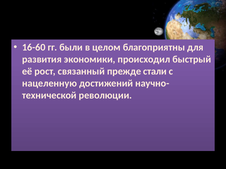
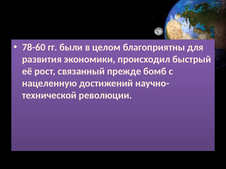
16-60: 16-60 -> 78-60 (34, 47)
стали: стали -> бомб (155, 72)
